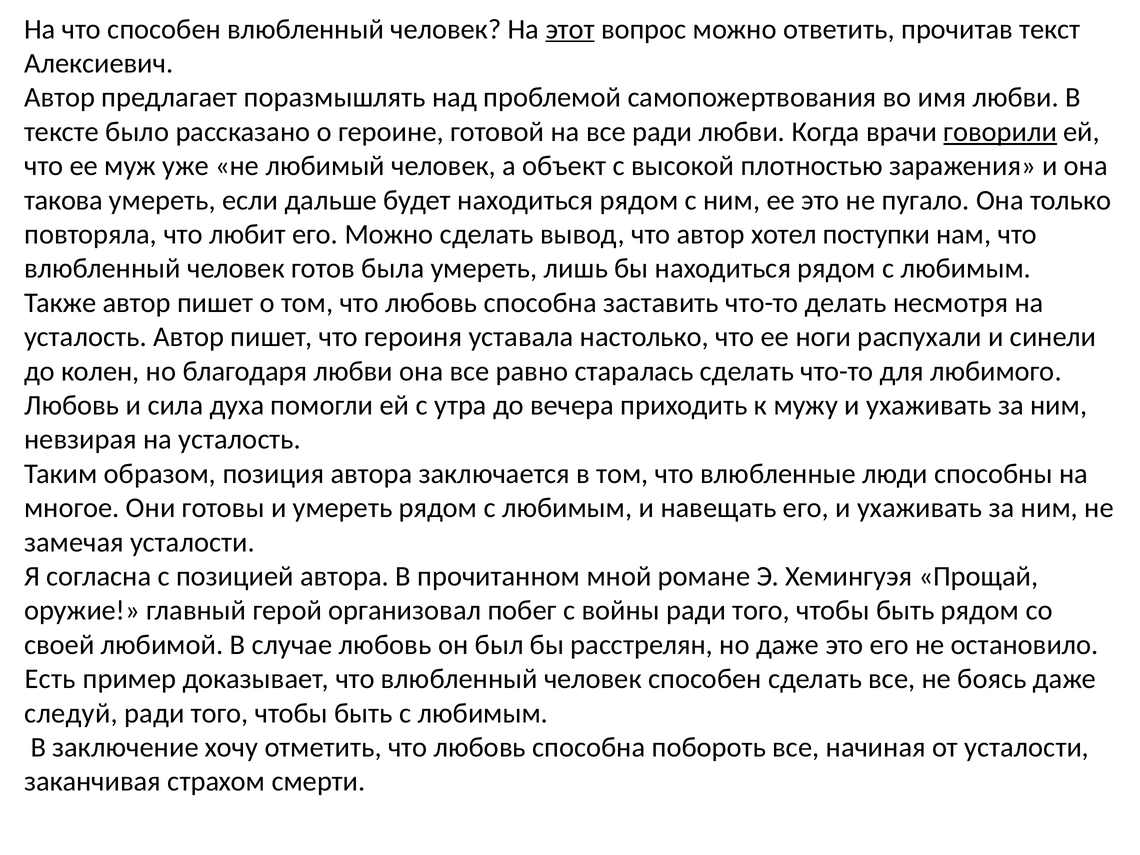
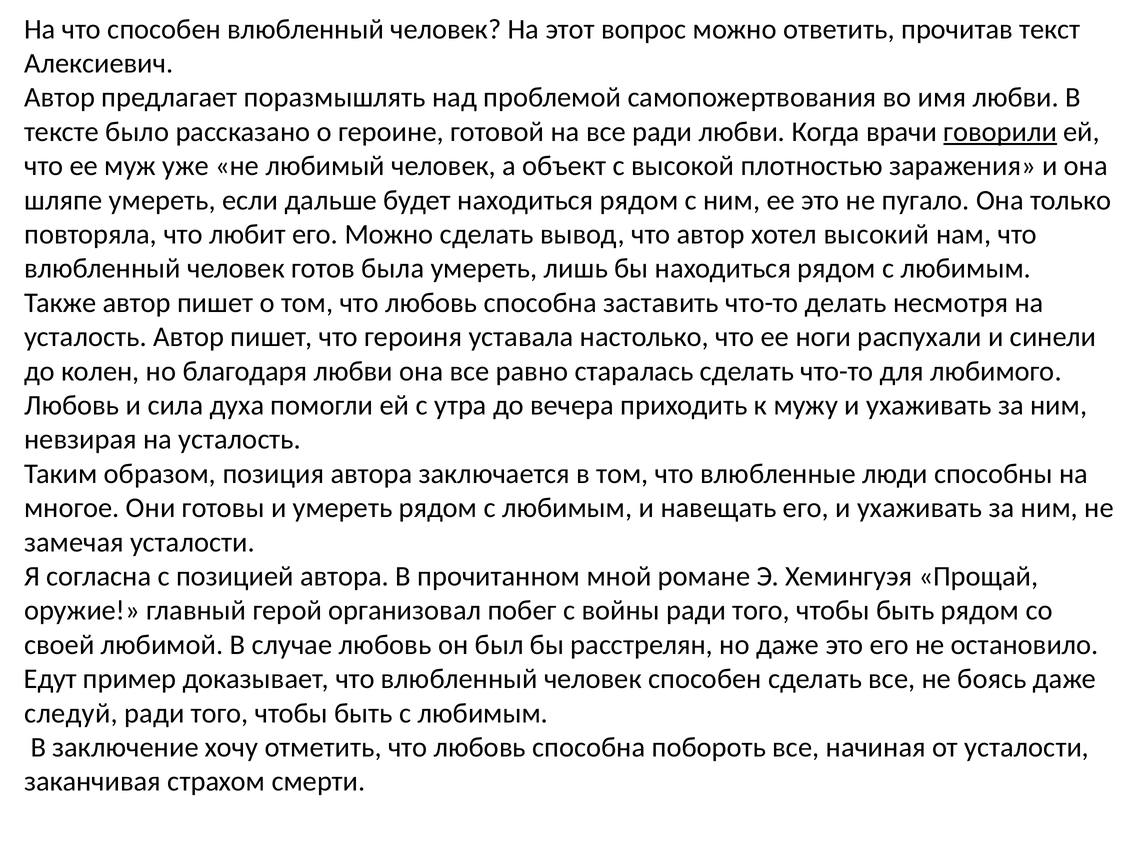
этот underline: present -> none (570, 29)
такова: такова -> шляпе (63, 200)
поступки: поступки -> высокий (876, 234)
Есть: Есть -> Едут (50, 679)
